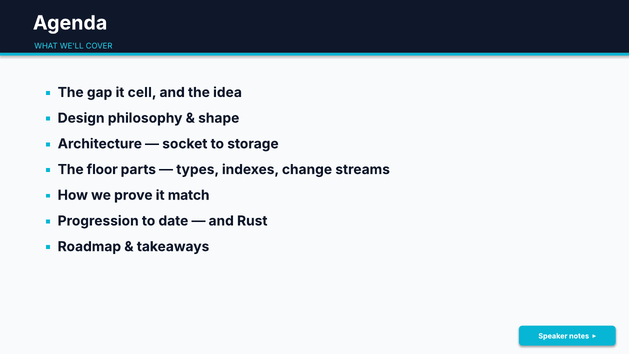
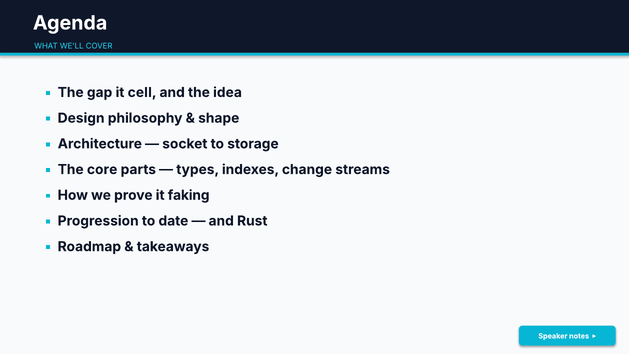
floor: floor -> core (102, 169)
match: match -> faking (189, 195)
